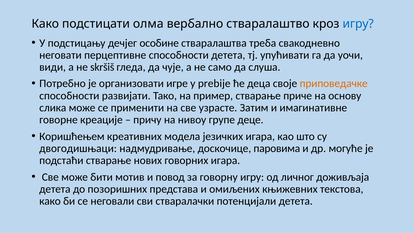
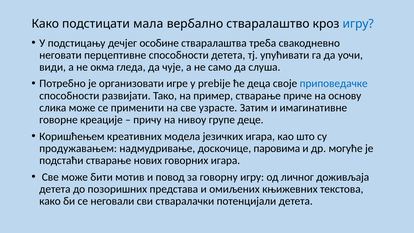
олма: олма -> мала (148, 24)
skršiš: skršiš -> окма (102, 67)
приповедачке colour: orange -> blue (334, 84)
двогодишњаци: двогодишњаци -> продужавањем (78, 148)
